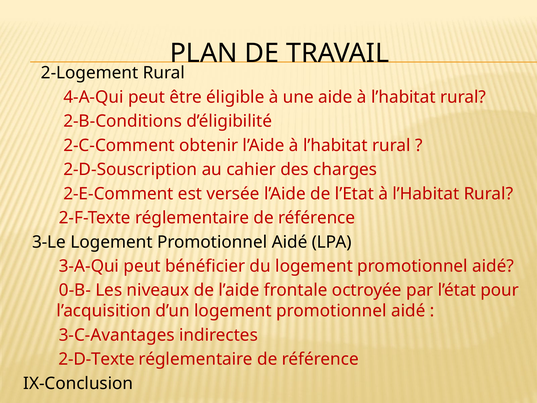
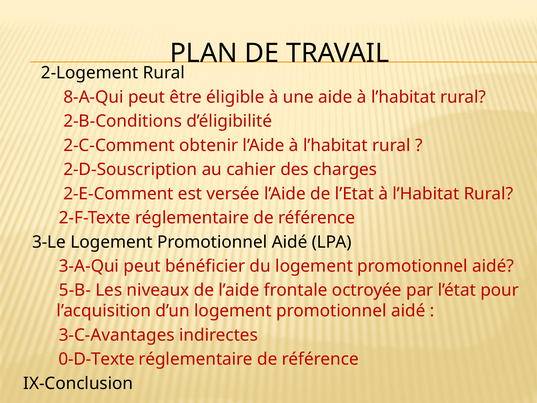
4-A-Qui: 4-A-Qui -> 8-A-Qui (93, 97)
0-B-: 0-B- -> 5-B- (75, 290)
2-D-Texte: 2-D-Texte -> 0-D-Texte (97, 359)
